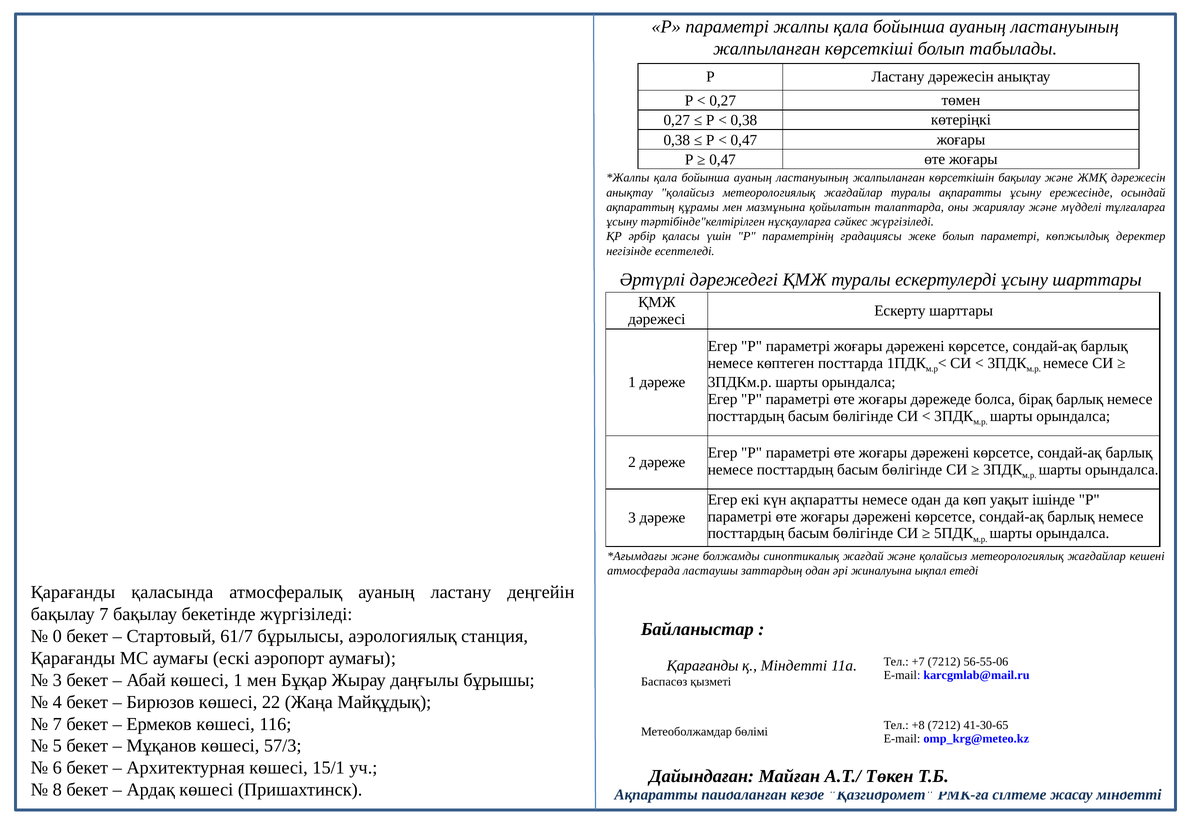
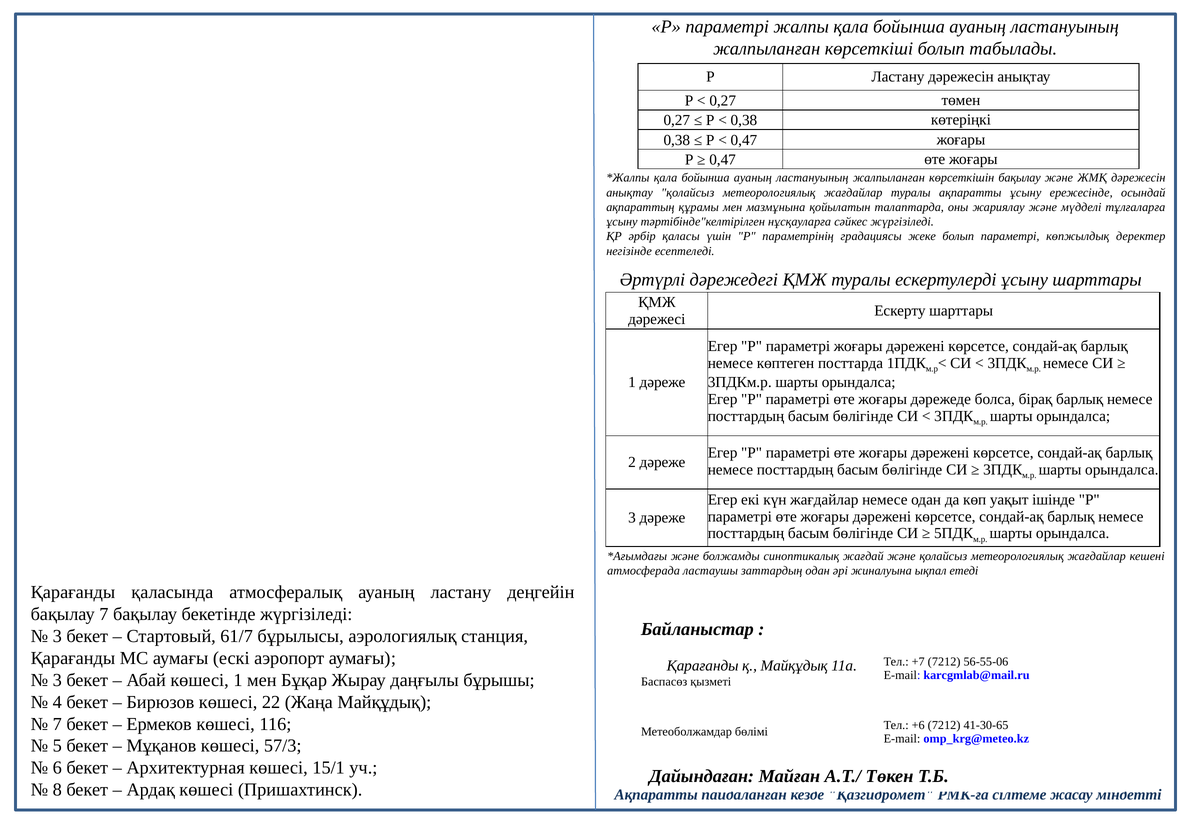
күн ақпаратты: ақпаратты -> жағдайлар (824, 500)
0: 0 -> 3 (57, 636)
қ Міндетті: Міндетті -> Майқұдық (794, 666)
+8: +8 -> +6 (918, 725)
